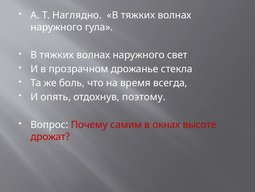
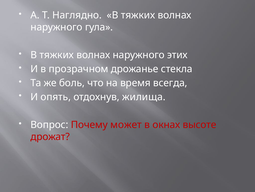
свет: свет -> этих (177, 55)
поэтому: поэтому -> жилища (144, 97)
самим: самим -> может (126, 124)
